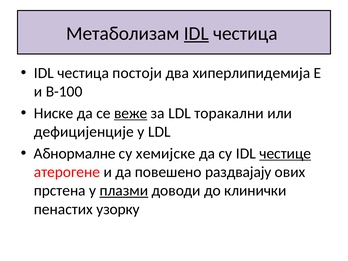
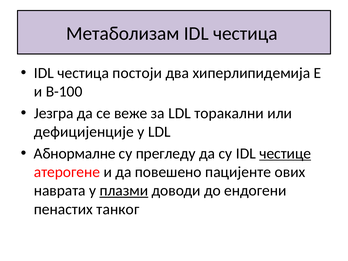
IDL underline: present -> none (196, 34)
Ниске: Ниске -> Језгра (54, 113)
веже underline: present -> none (131, 113)
хемијске: хемијске -> прегледу (166, 153)
раздвајају: раздвајају -> пацијенте (238, 172)
прстена: прстена -> наврата (60, 191)
клинички: клинички -> ендогени (255, 191)
узорку: узорку -> танког (118, 209)
